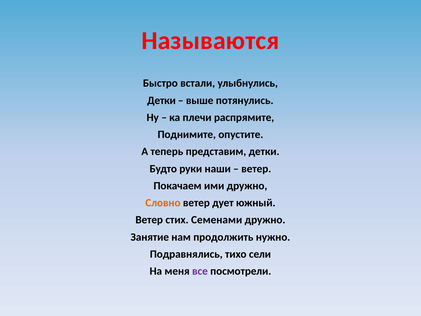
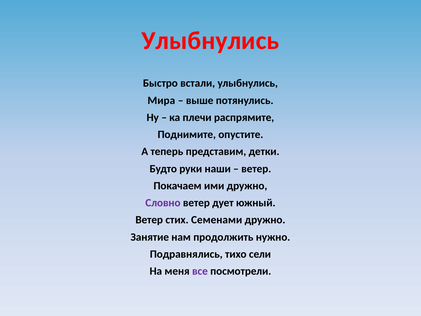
Называются: Называются -> Улыбнулись (210, 41)
Детки: Детки -> Мира (161, 100)
Словно colour: orange -> purple (163, 203)
